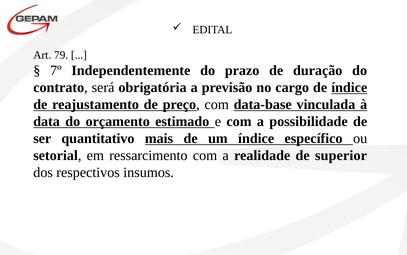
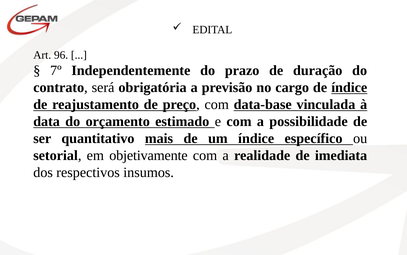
79: 79 -> 96 (61, 55)
ressarcimento: ressarcimento -> objetivamente (148, 155)
superior: superior -> imediata (341, 155)
